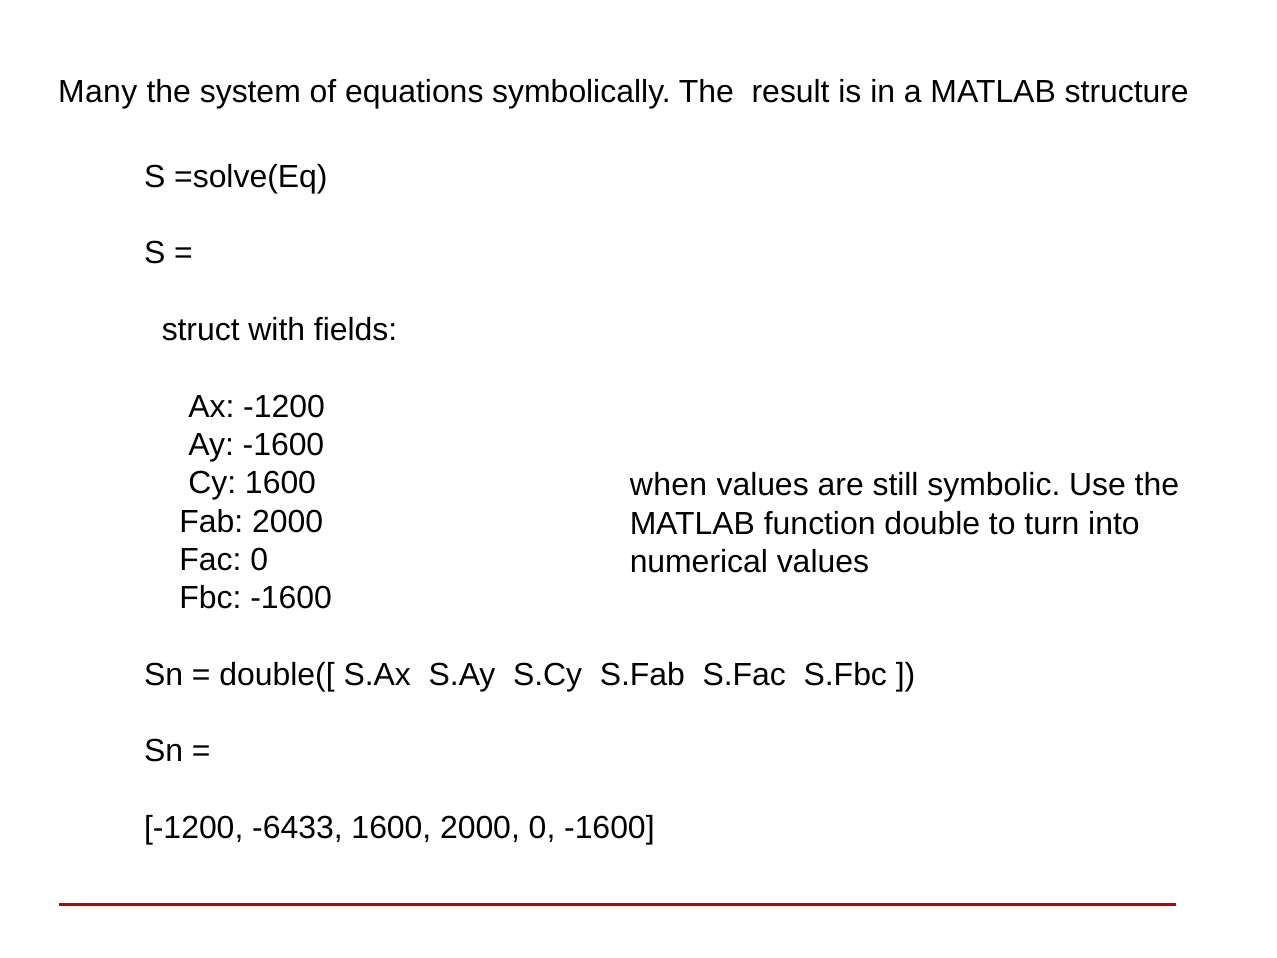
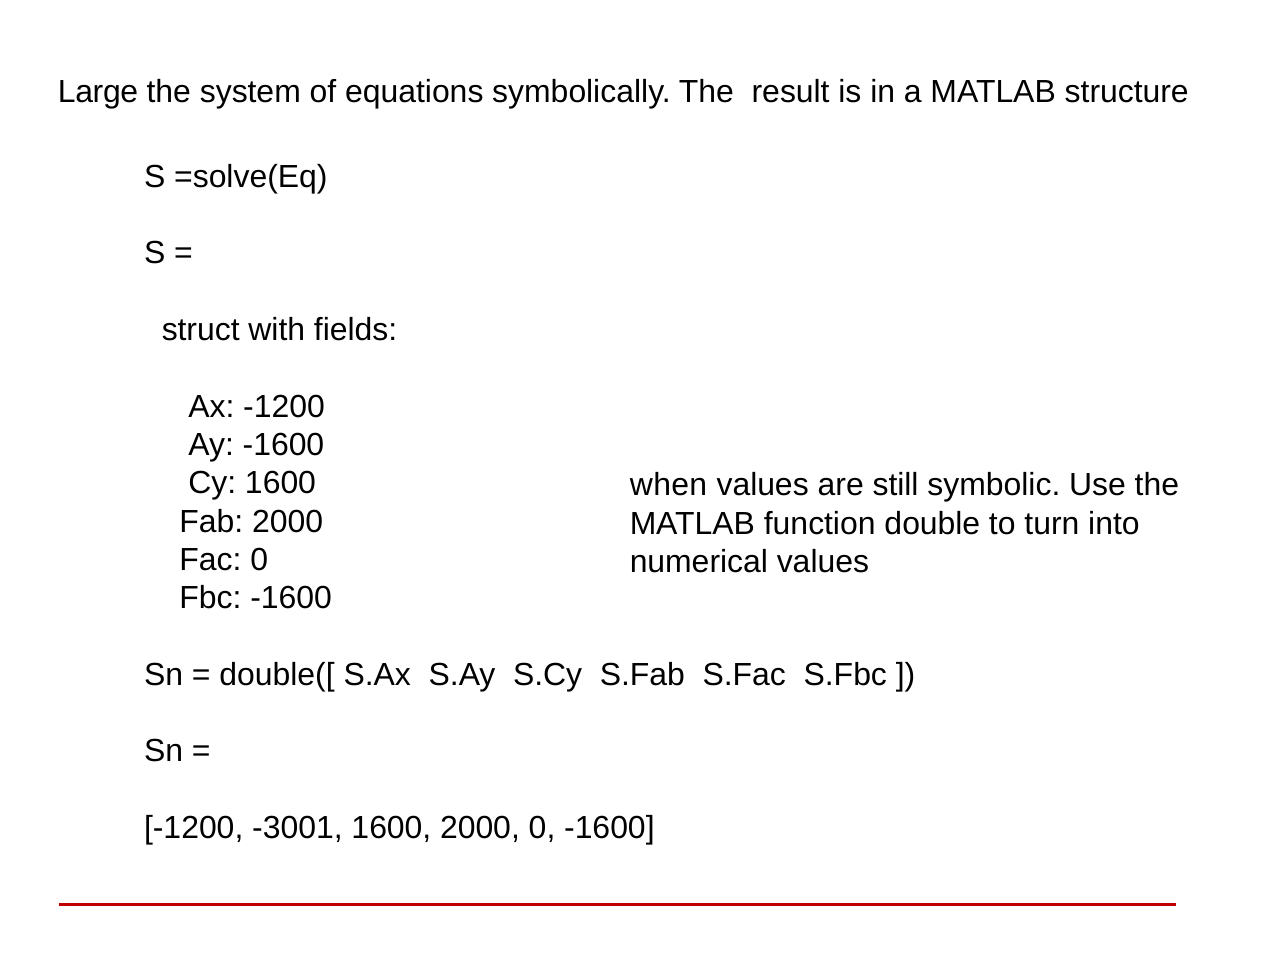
Many: Many -> Large (98, 91)
-6433: -6433 -> -3001 (297, 828)
